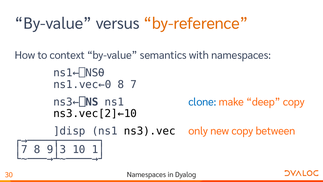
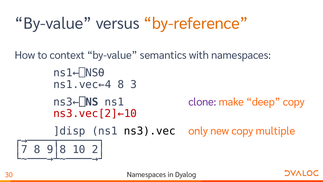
ns1.vec←0: ns1.vec←0 -> ns1.vec←4 (82, 84)
7: 7 -> 3 (134, 84)
clone colour: blue -> purple (202, 102)
ns3.vec[2]←10 colour: black -> red (95, 113)
between: between -> multiple (275, 131)
9│3: 9│3 -> 9│8 (57, 149)
1│: 1│ -> 2│ (98, 149)
